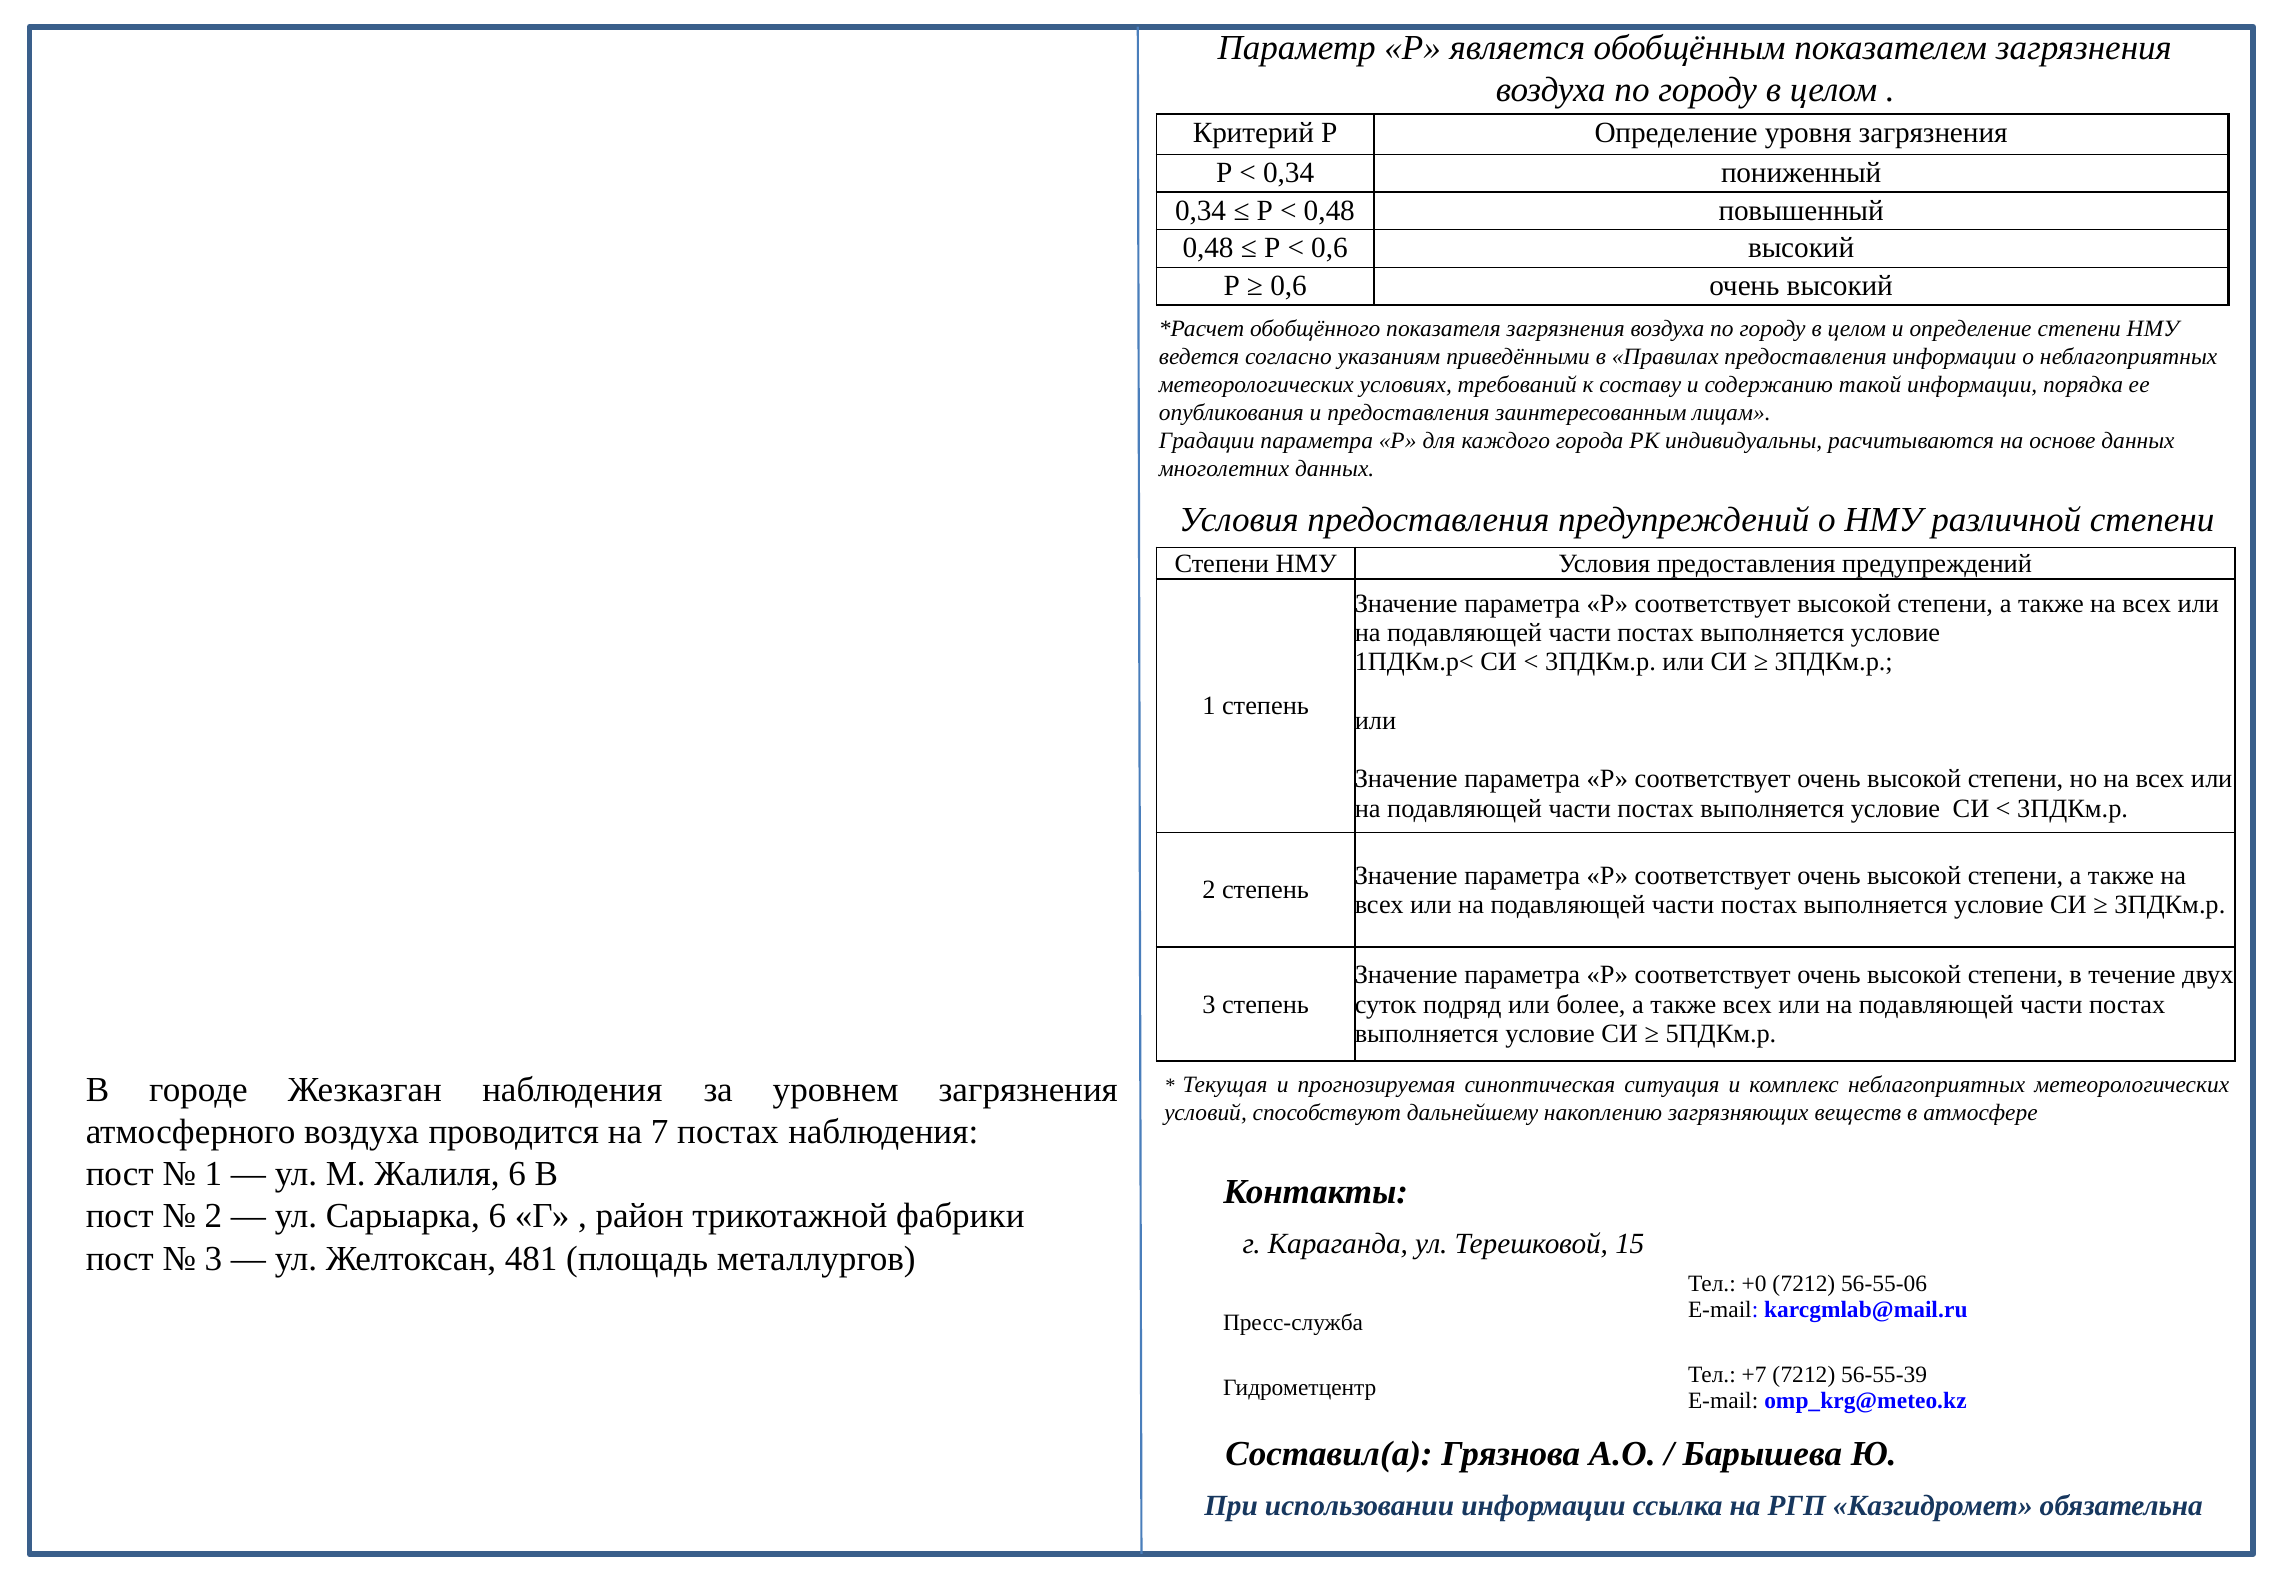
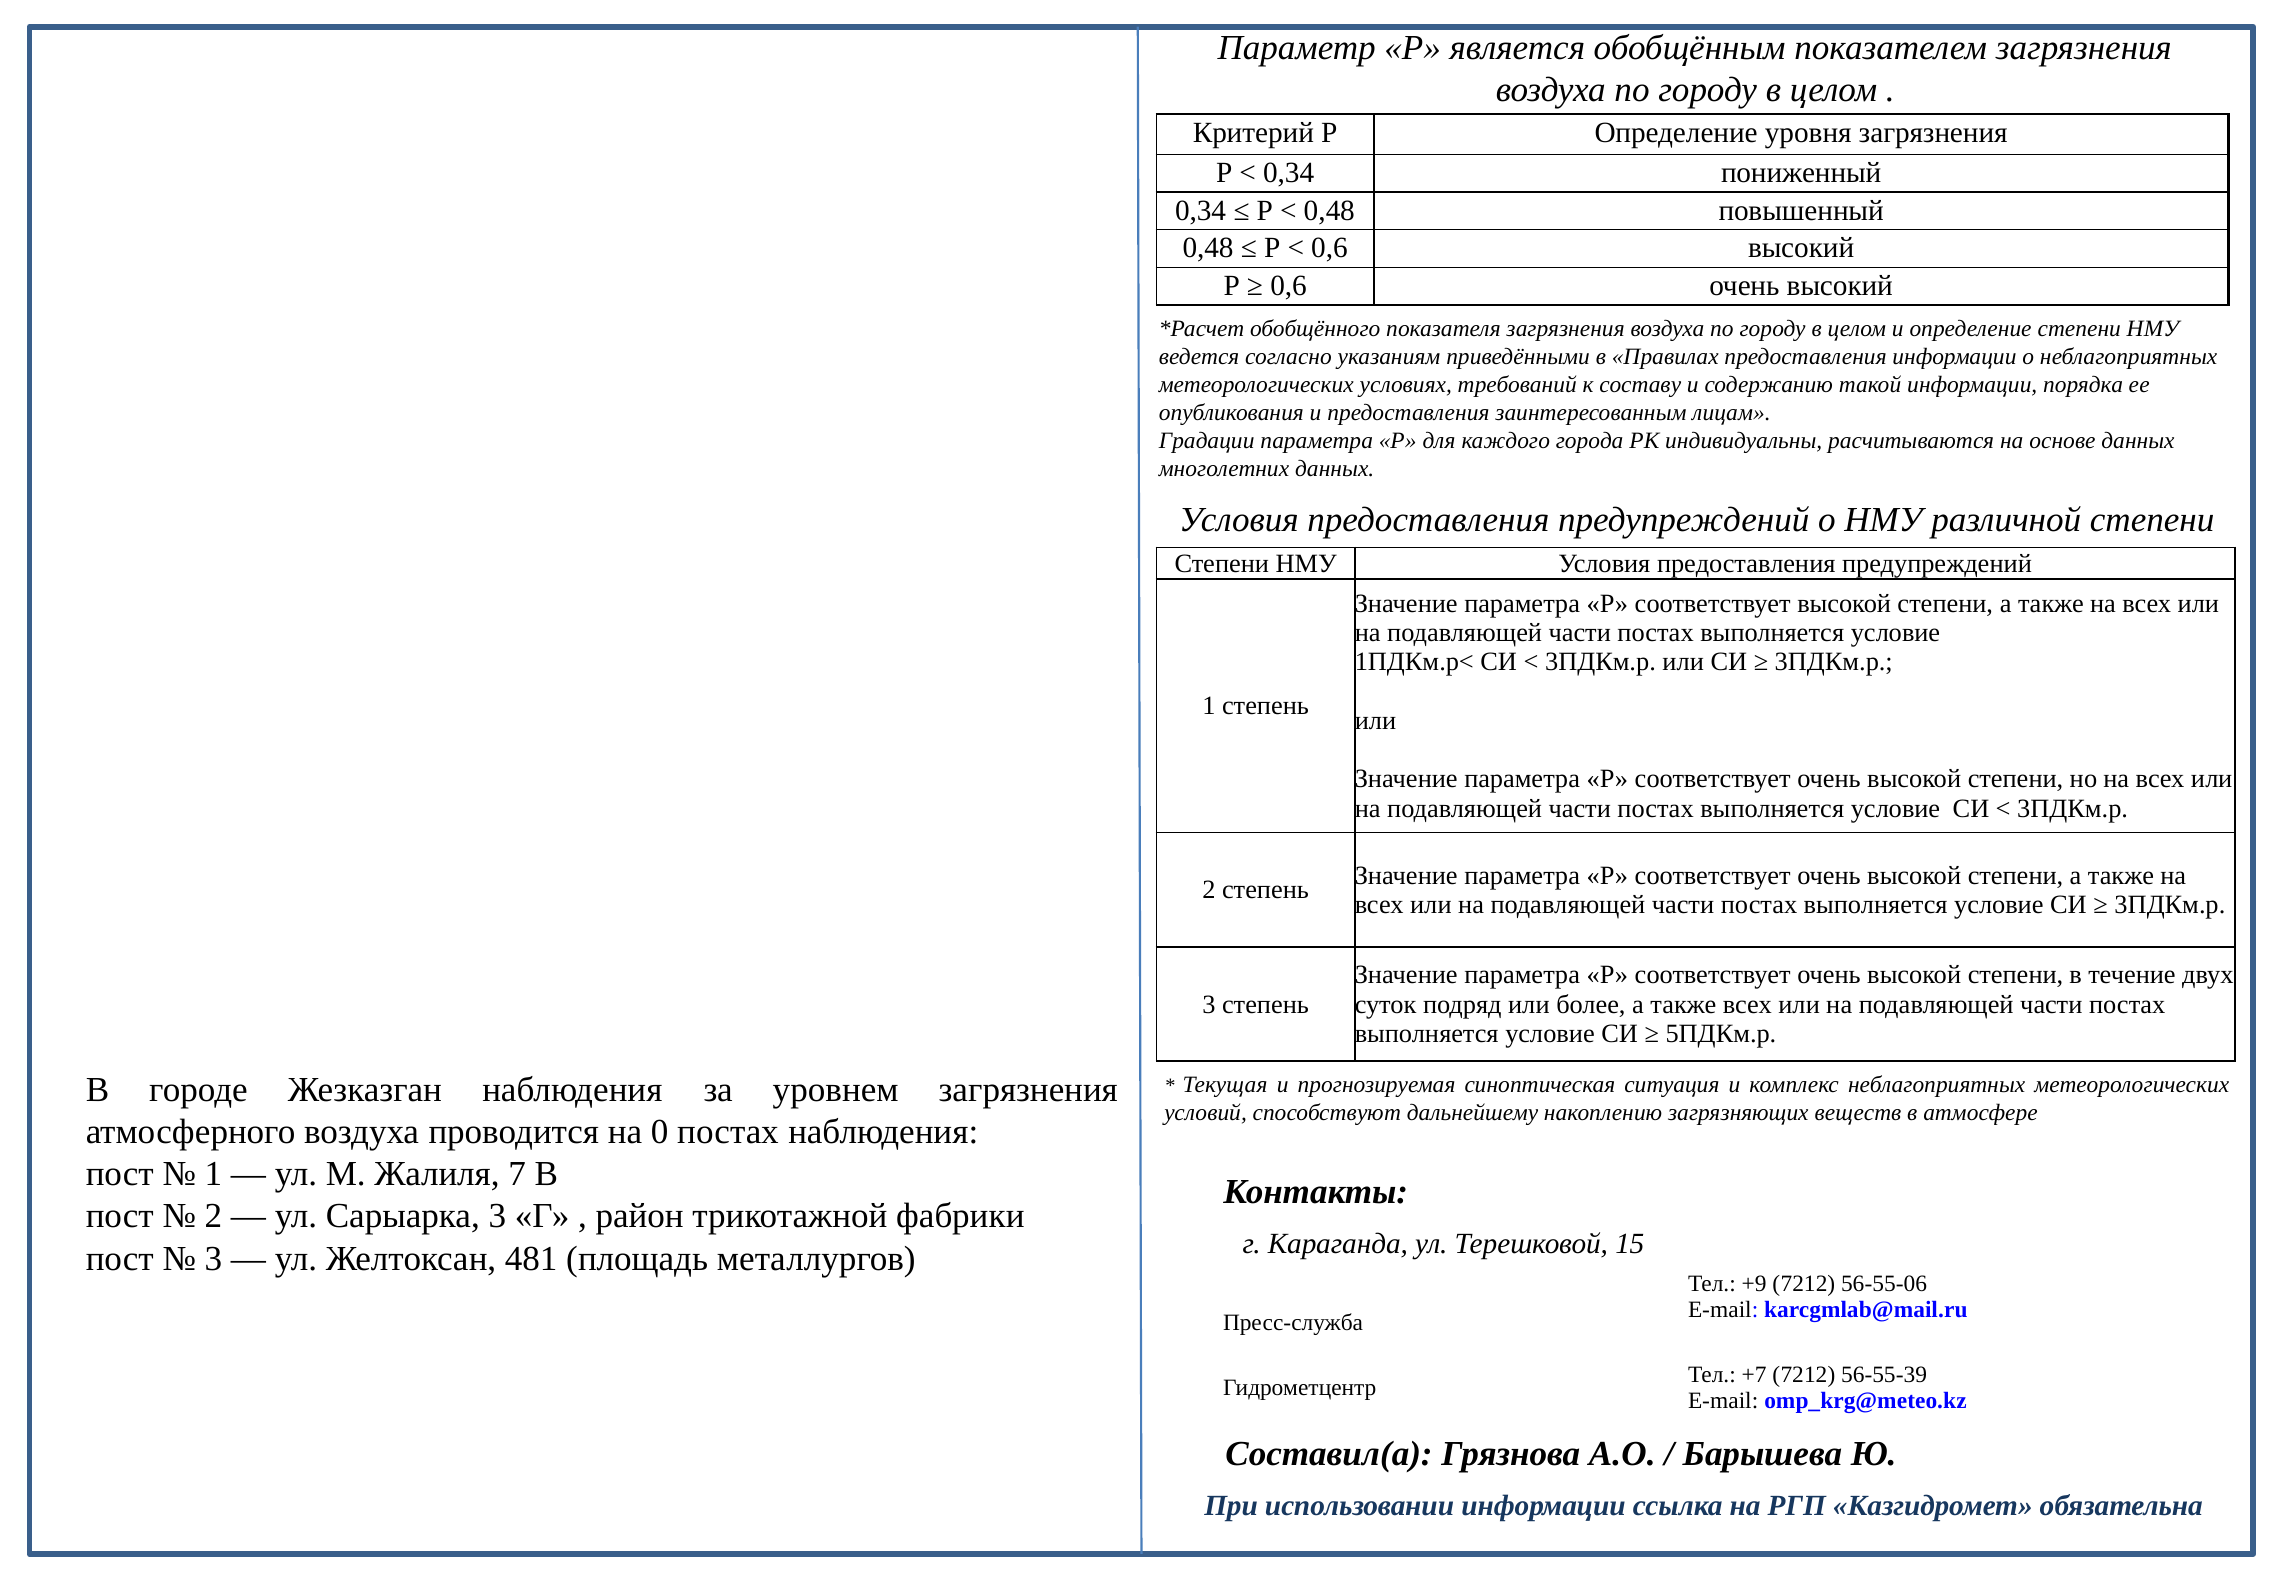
7: 7 -> 0 (660, 1132)
Жалиля 6: 6 -> 7 (517, 1174)
Сарыарка 6: 6 -> 3 (497, 1216)
+0: +0 -> +9 (1754, 1283)
